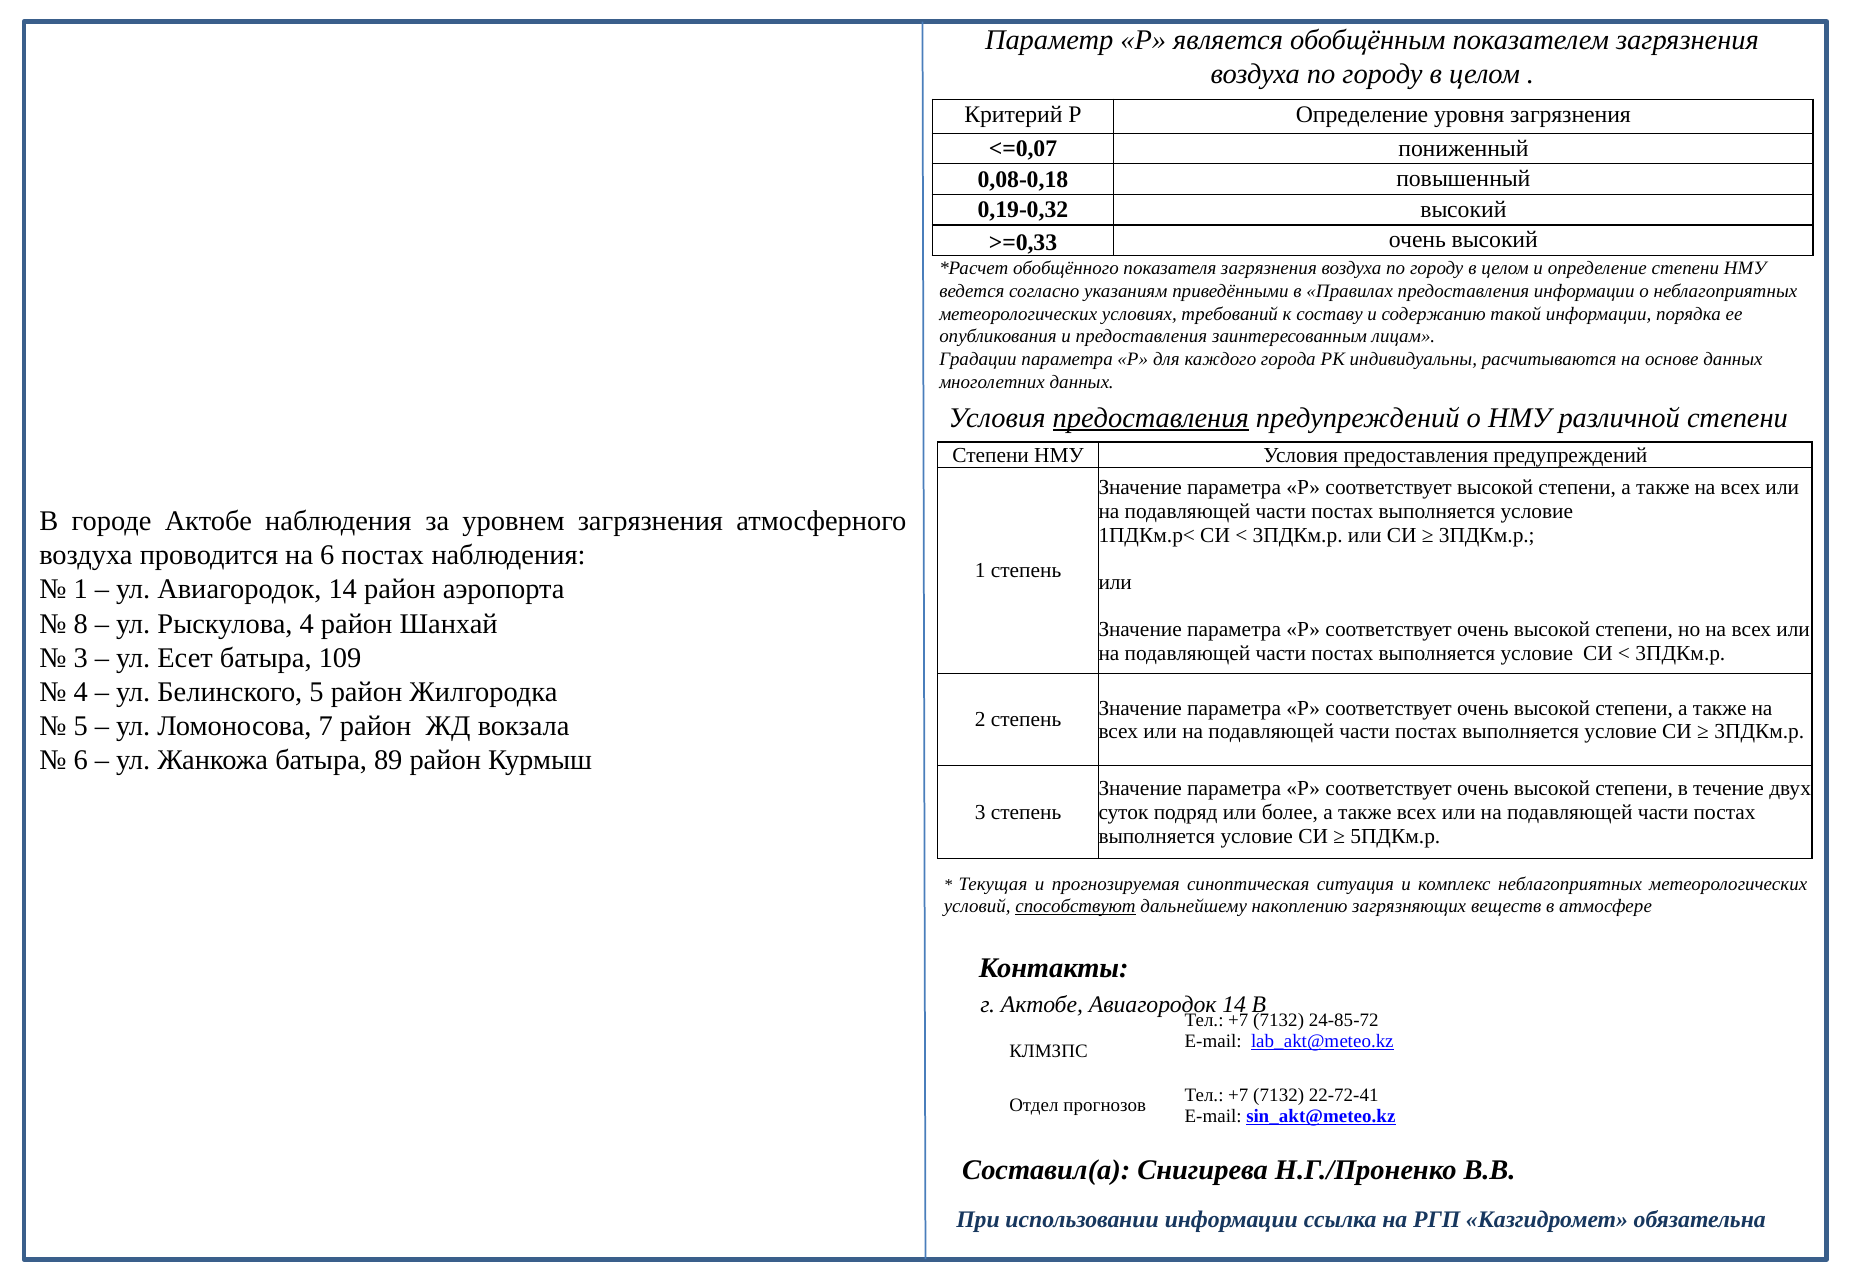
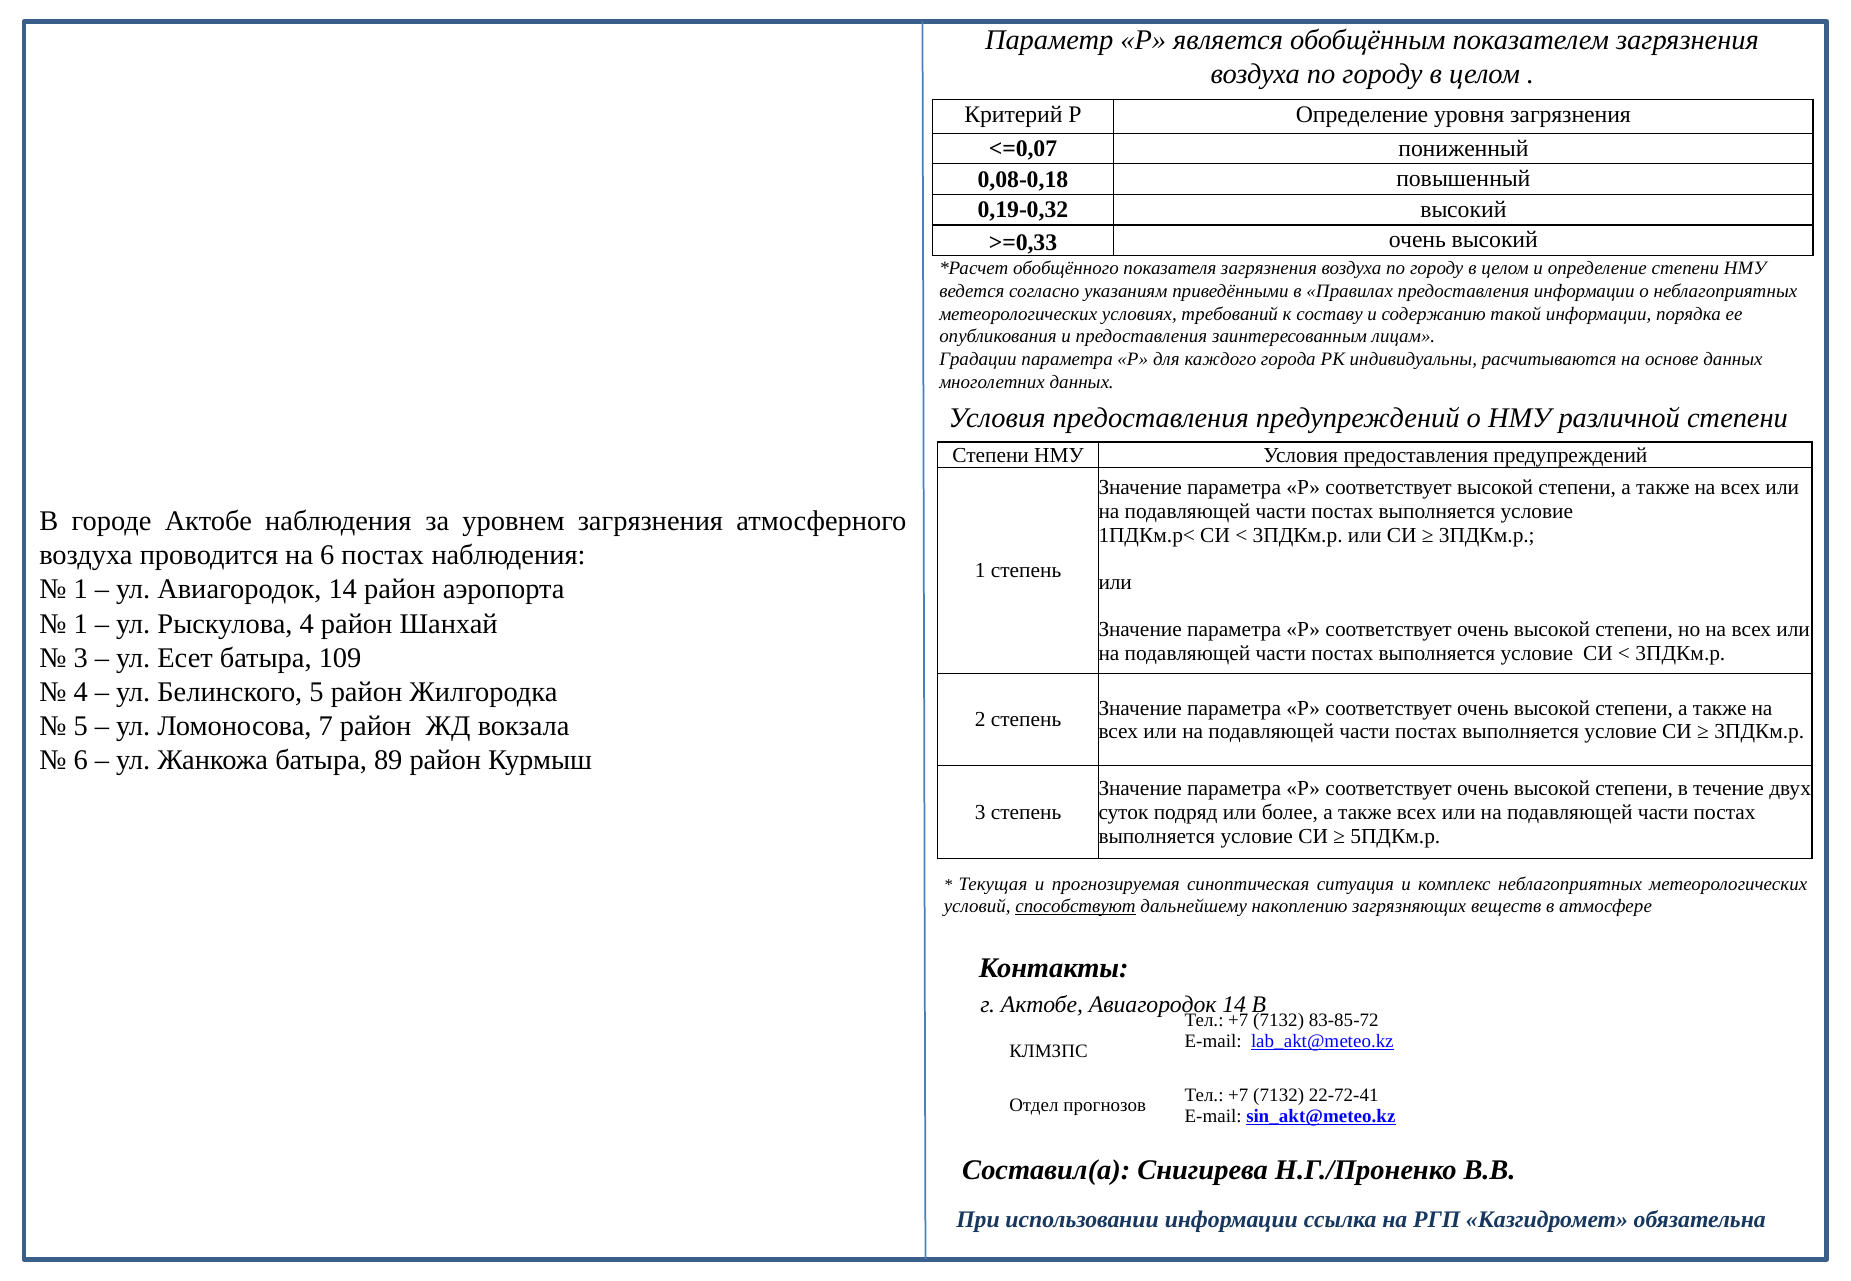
предоставления underline: present -> none (1151, 418)
8: 8 -> 1 (81, 624)
24-85-72: 24-85-72 -> 83-85-72 (1344, 1020)
